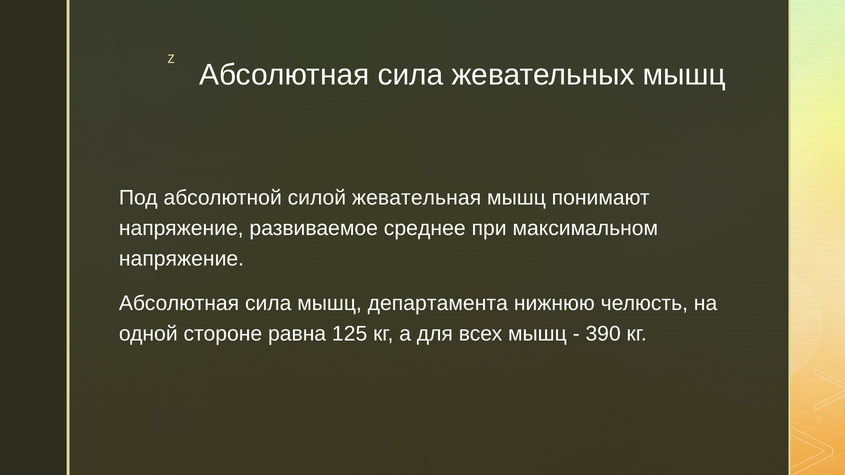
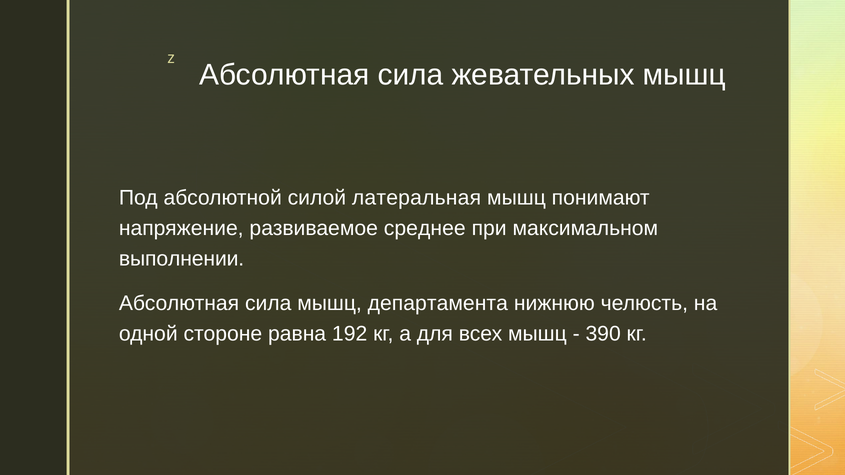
жевательная: жевательная -> латеральная (417, 198)
напряжение: напряжение -> выполнении (182, 259)
125: 125 -> 192 (350, 334)
